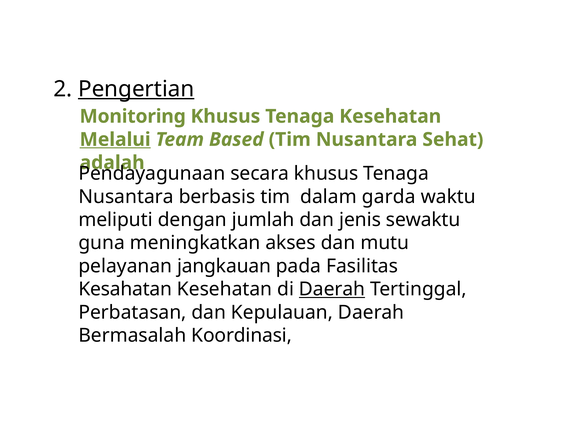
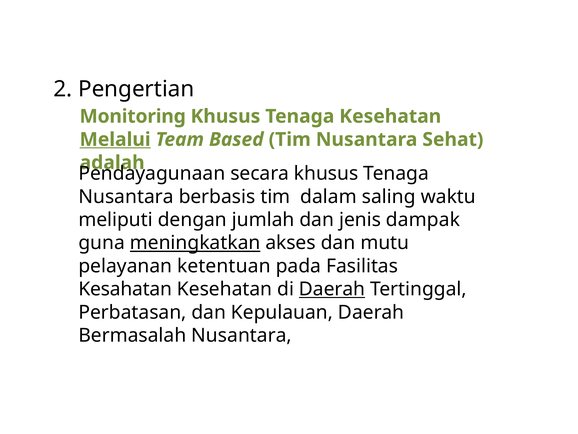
Pengertian underline: present -> none (136, 89)
garda: garda -> saling (389, 196)
sewaktu: sewaktu -> dampak (423, 220)
meningkatkan underline: none -> present (195, 243)
jangkauan: jangkauan -> ketentuan (224, 266)
Bermasalah Koordinasi: Koordinasi -> Nusantara (242, 335)
